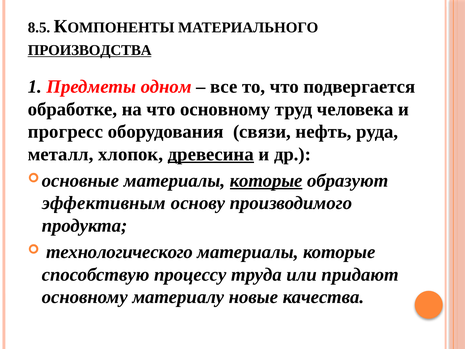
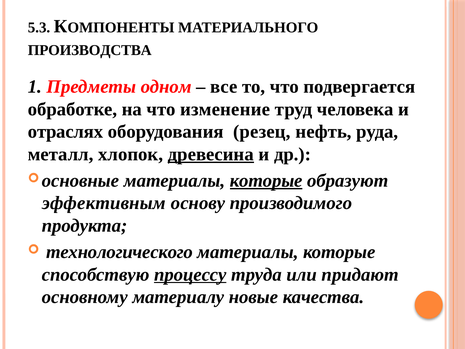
8.5: 8.5 -> 5.3 (39, 28)
ПРОИЗВОДСТВА underline: present -> none (90, 50)
что основному: основному -> изменение (225, 109)
прогресс: прогресс -> отраслях (66, 132)
связи: связи -> резец (262, 132)
процессу underline: none -> present (190, 274)
